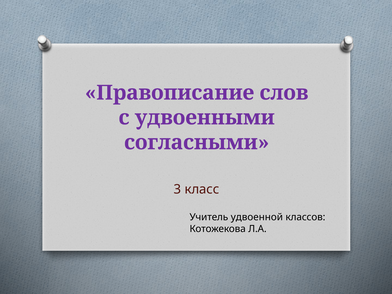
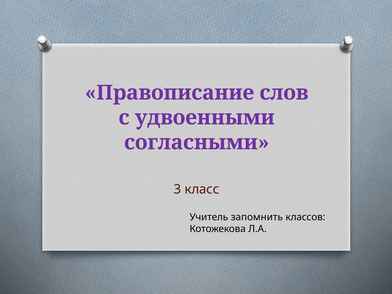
удвоенной: удвоенной -> запомнить (257, 217)
